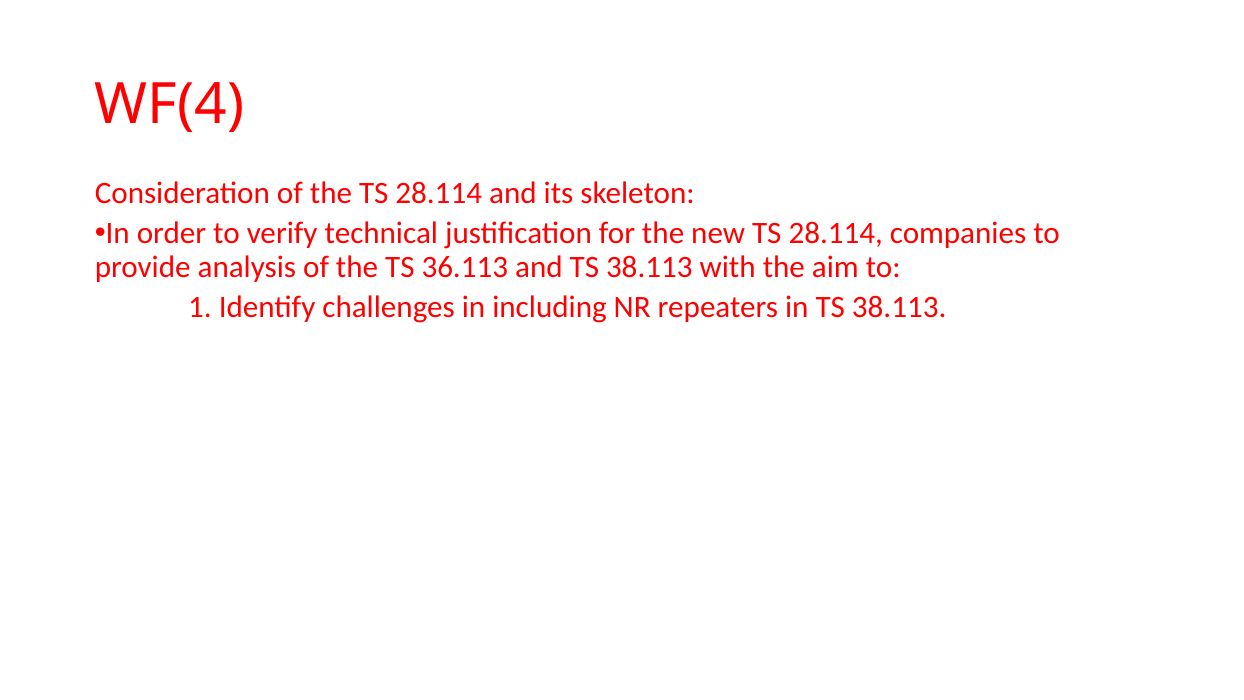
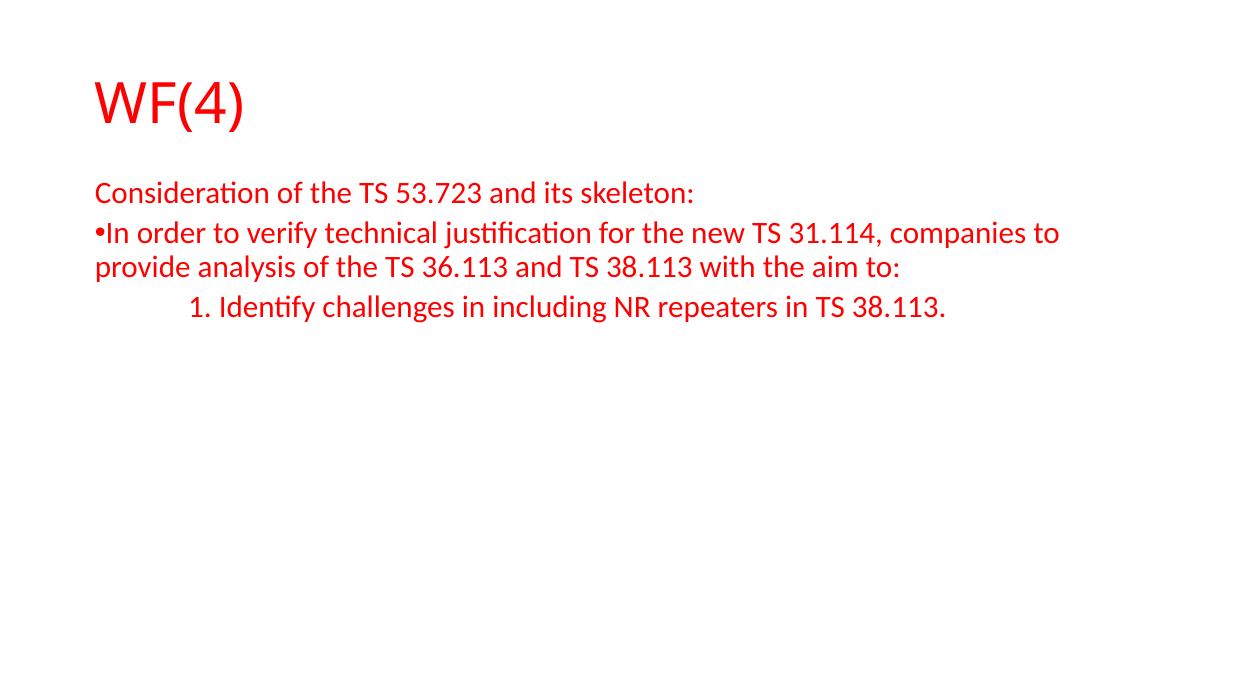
the TS 28.114: 28.114 -> 53.723 (439, 193)
new TS 28.114: 28.114 -> 31.114 (836, 234)
